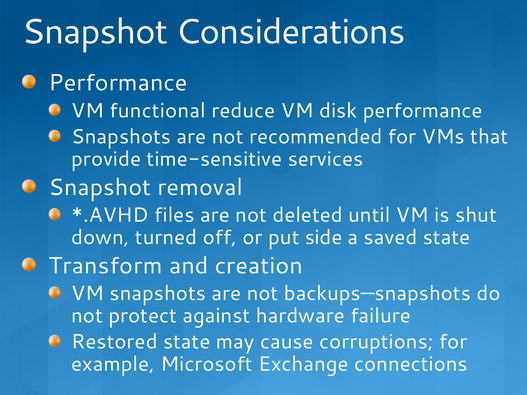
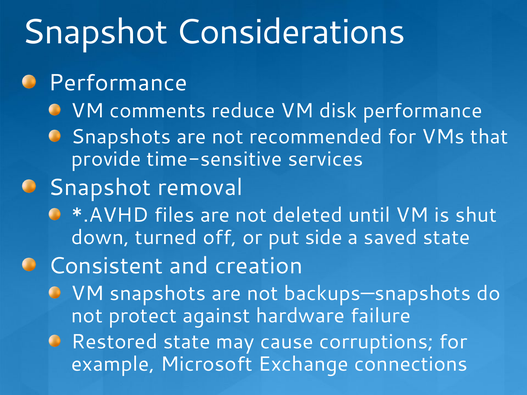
functional: functional -> comments (158, 111)
Transform: Transform -> Consistent (106, 266)
